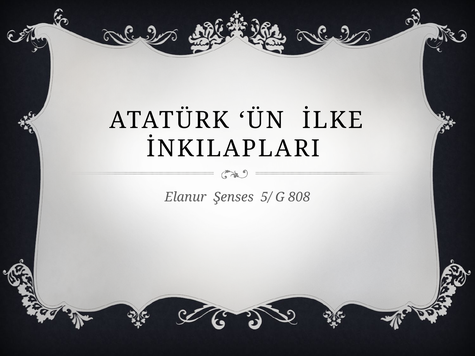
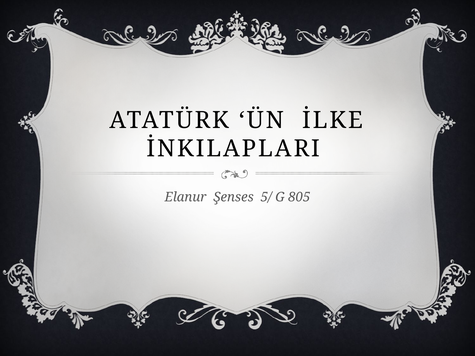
808: 808 -> 805 (299, 197)
